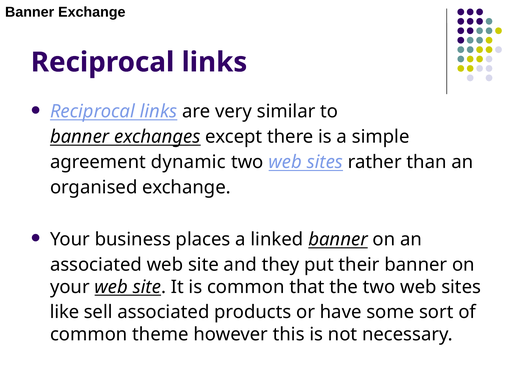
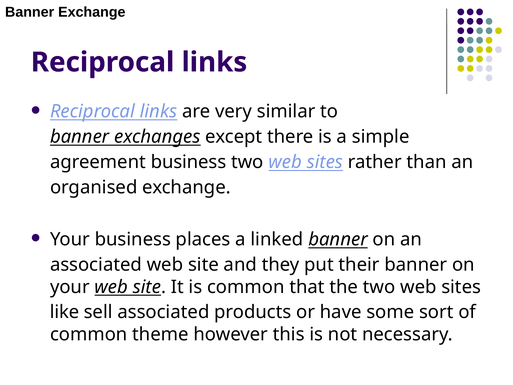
agreement dynamic: dynamic -> business (188, 162)
